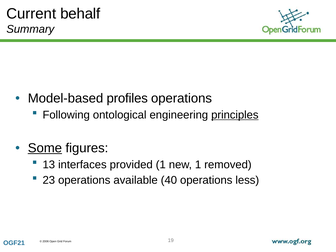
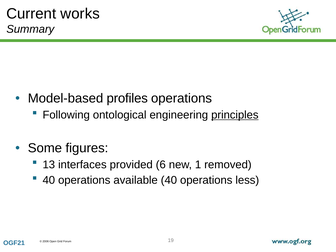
behalf: behalf -> works (80, 14)
Some underline: present -> none (45, 148)
provided 1: 1 -> 6 (161, 165)
23: 23 -> 40 (49, 180)
